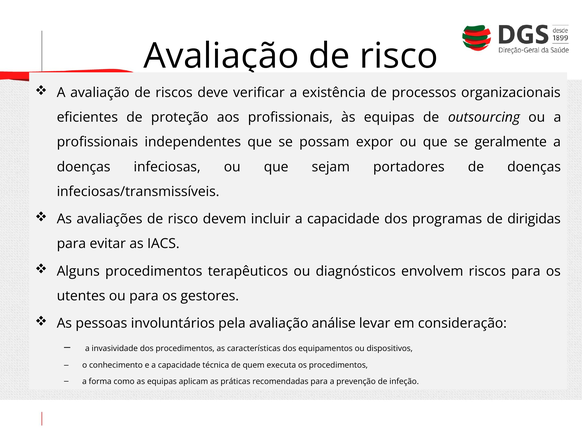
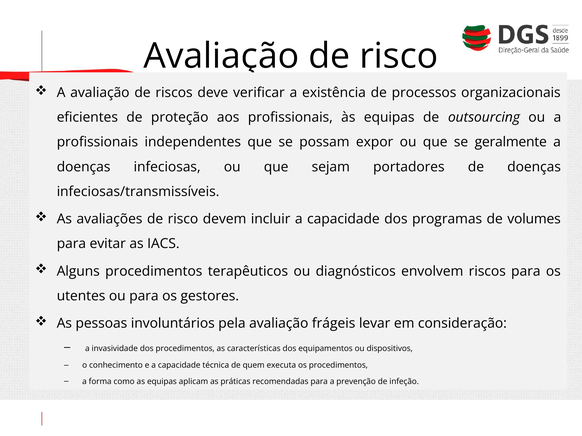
dirigidas: dirigidas -> volumes (534, 219)
análise: análise -> frágeis (334, 324)
